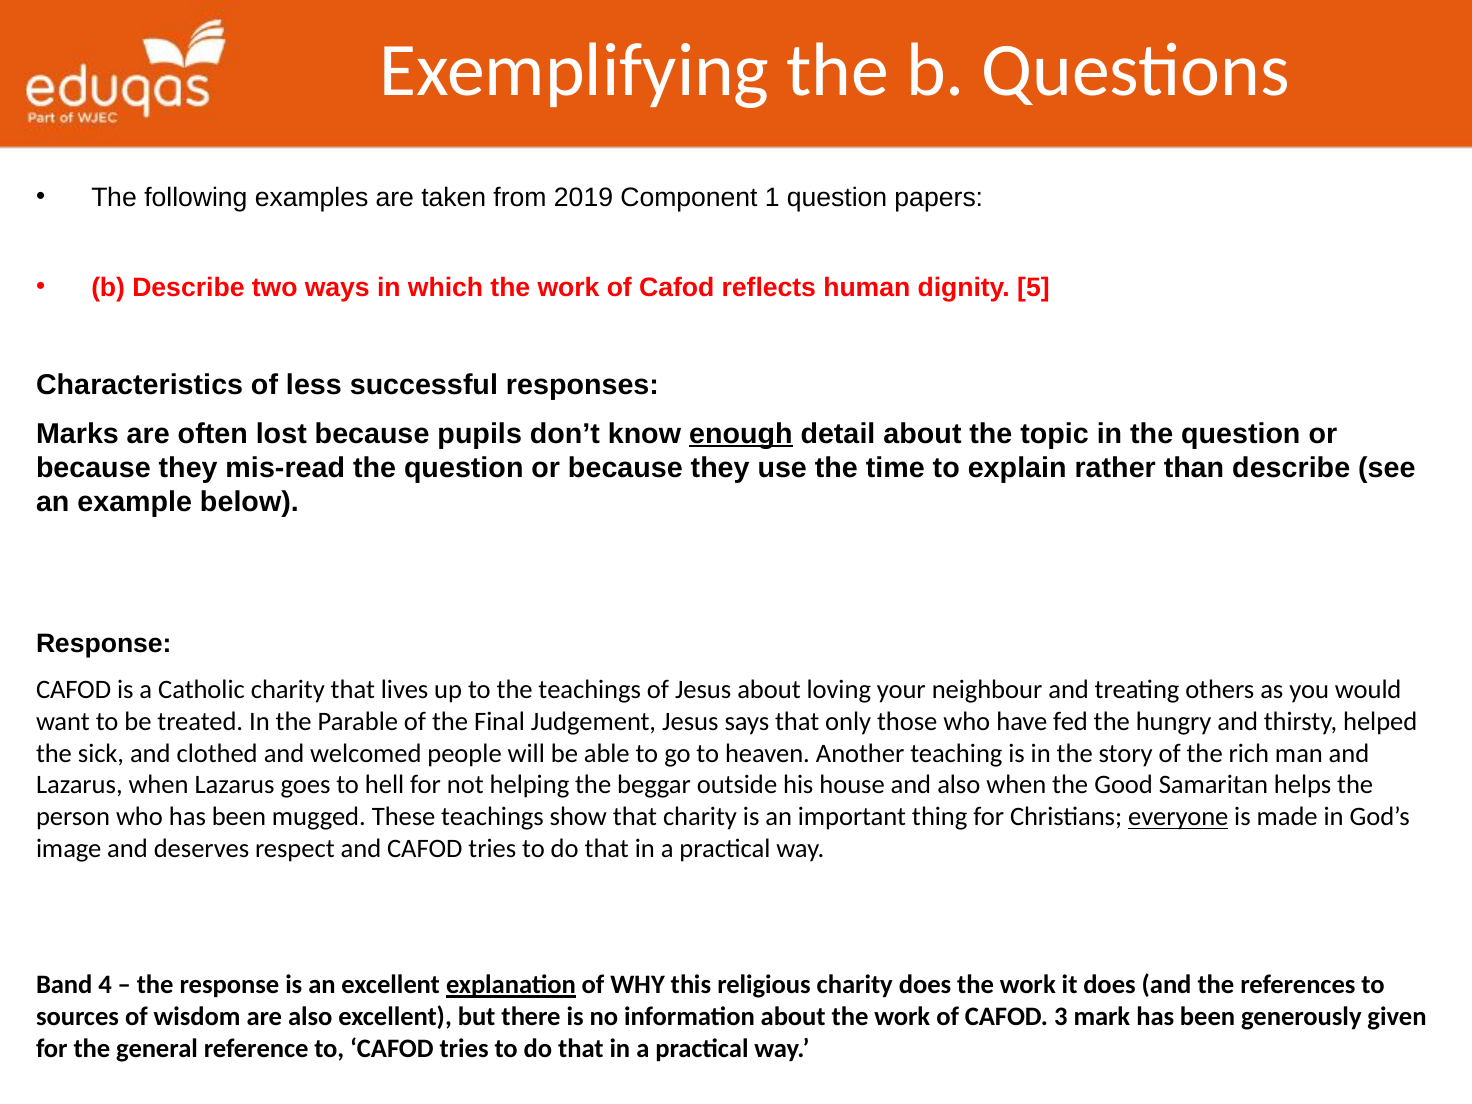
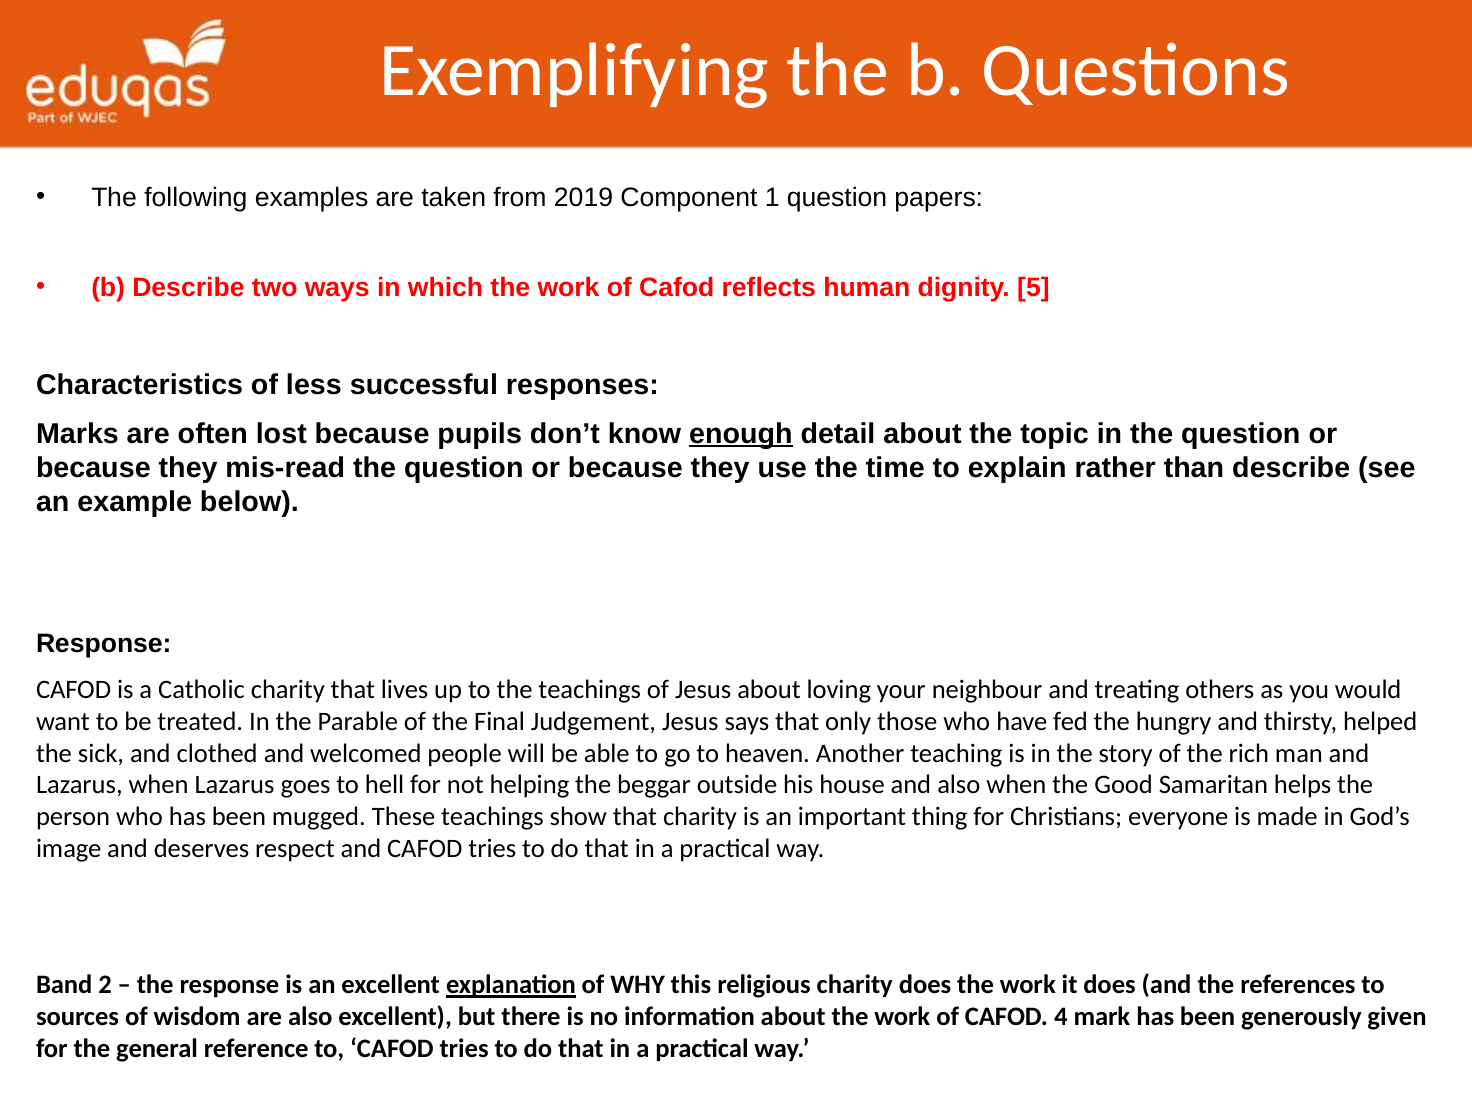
everyone underline: present -> none (1178, 817)
4: 4 -> 2 (105, 985)
3: 3 -> 4 (1061, 1017)
